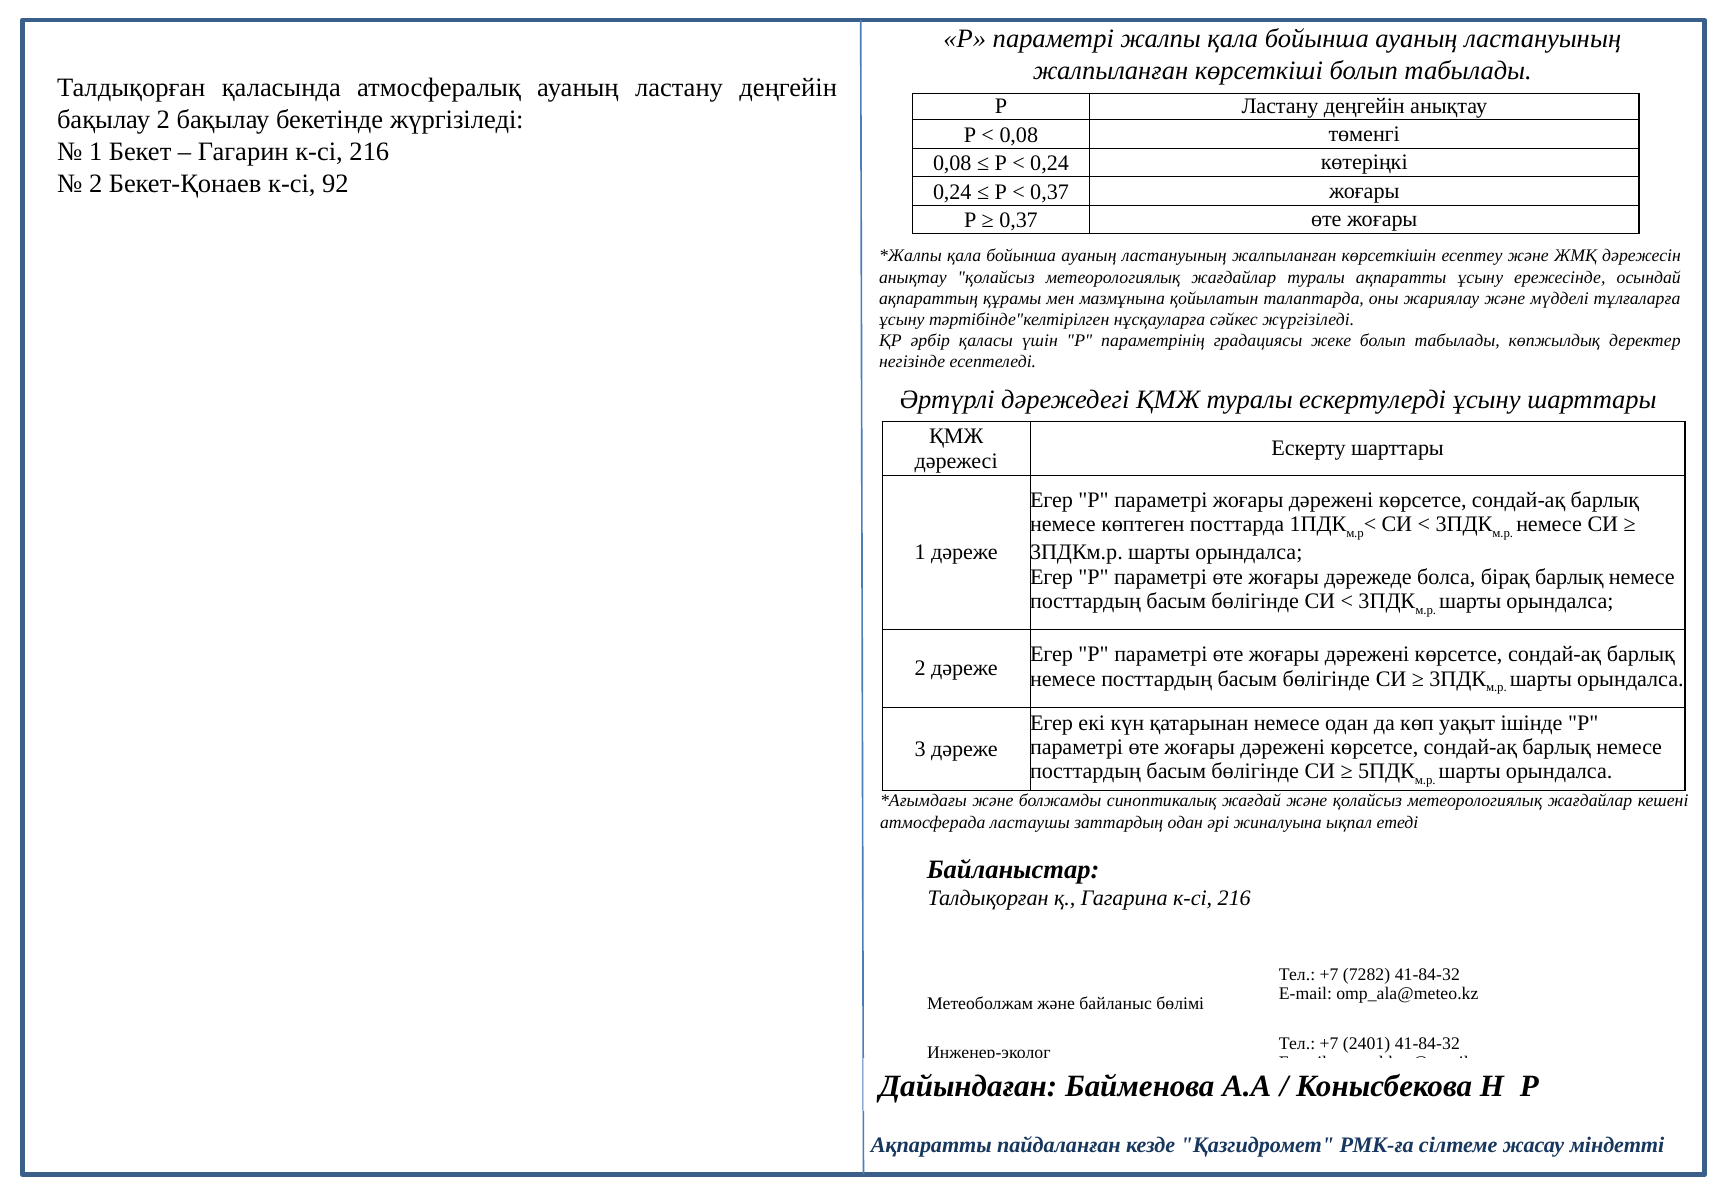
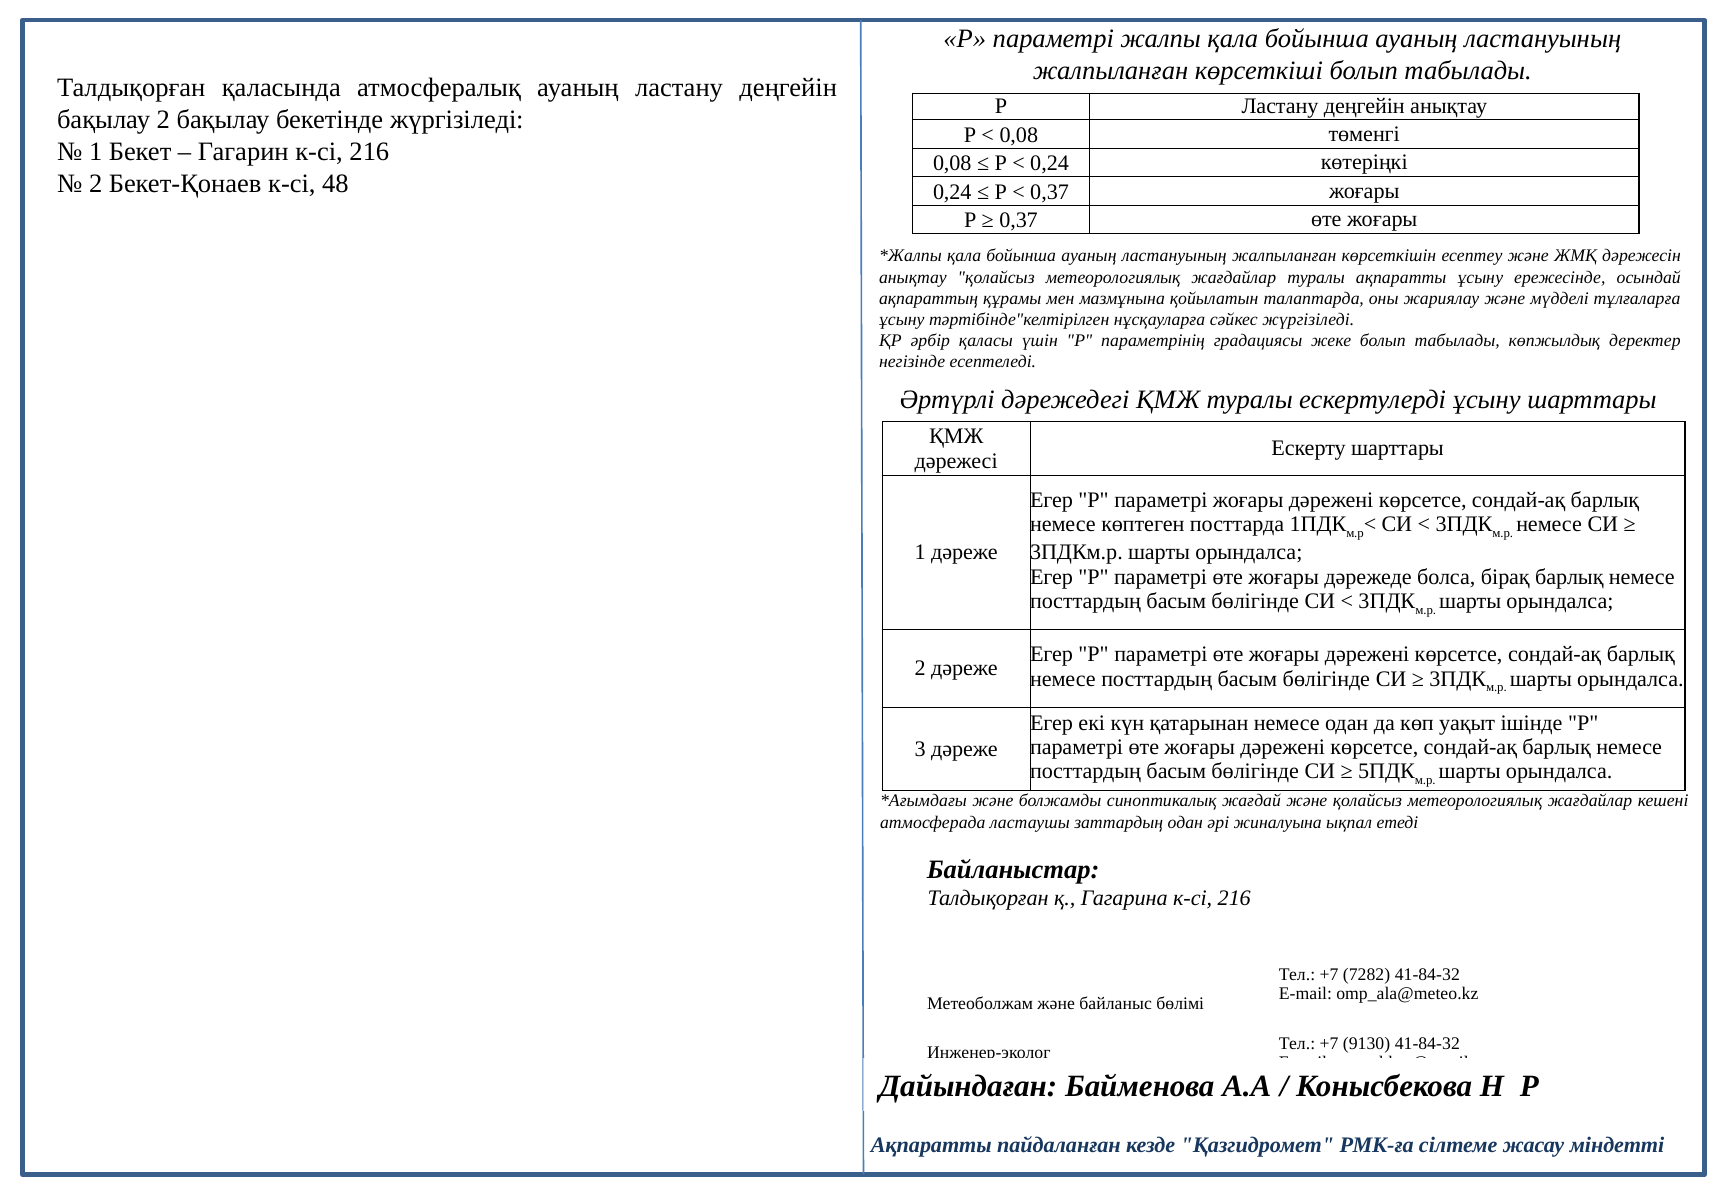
92: 92 -> 48 (335, 183)
2401: 2401 -> 9130 (1367, 1044)
